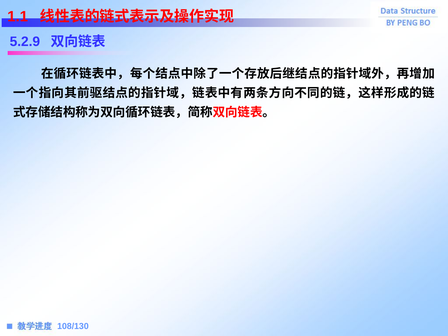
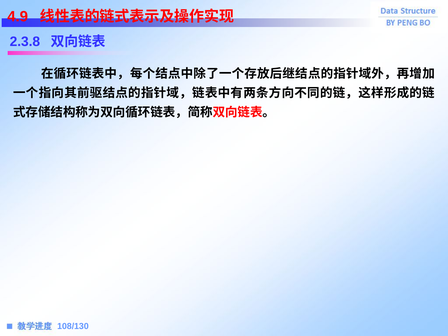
1.1: 1.1 -> 4.9 (18, 17)
5.2.9: 5.2.9 -> 2.3.8 (25, 42)
